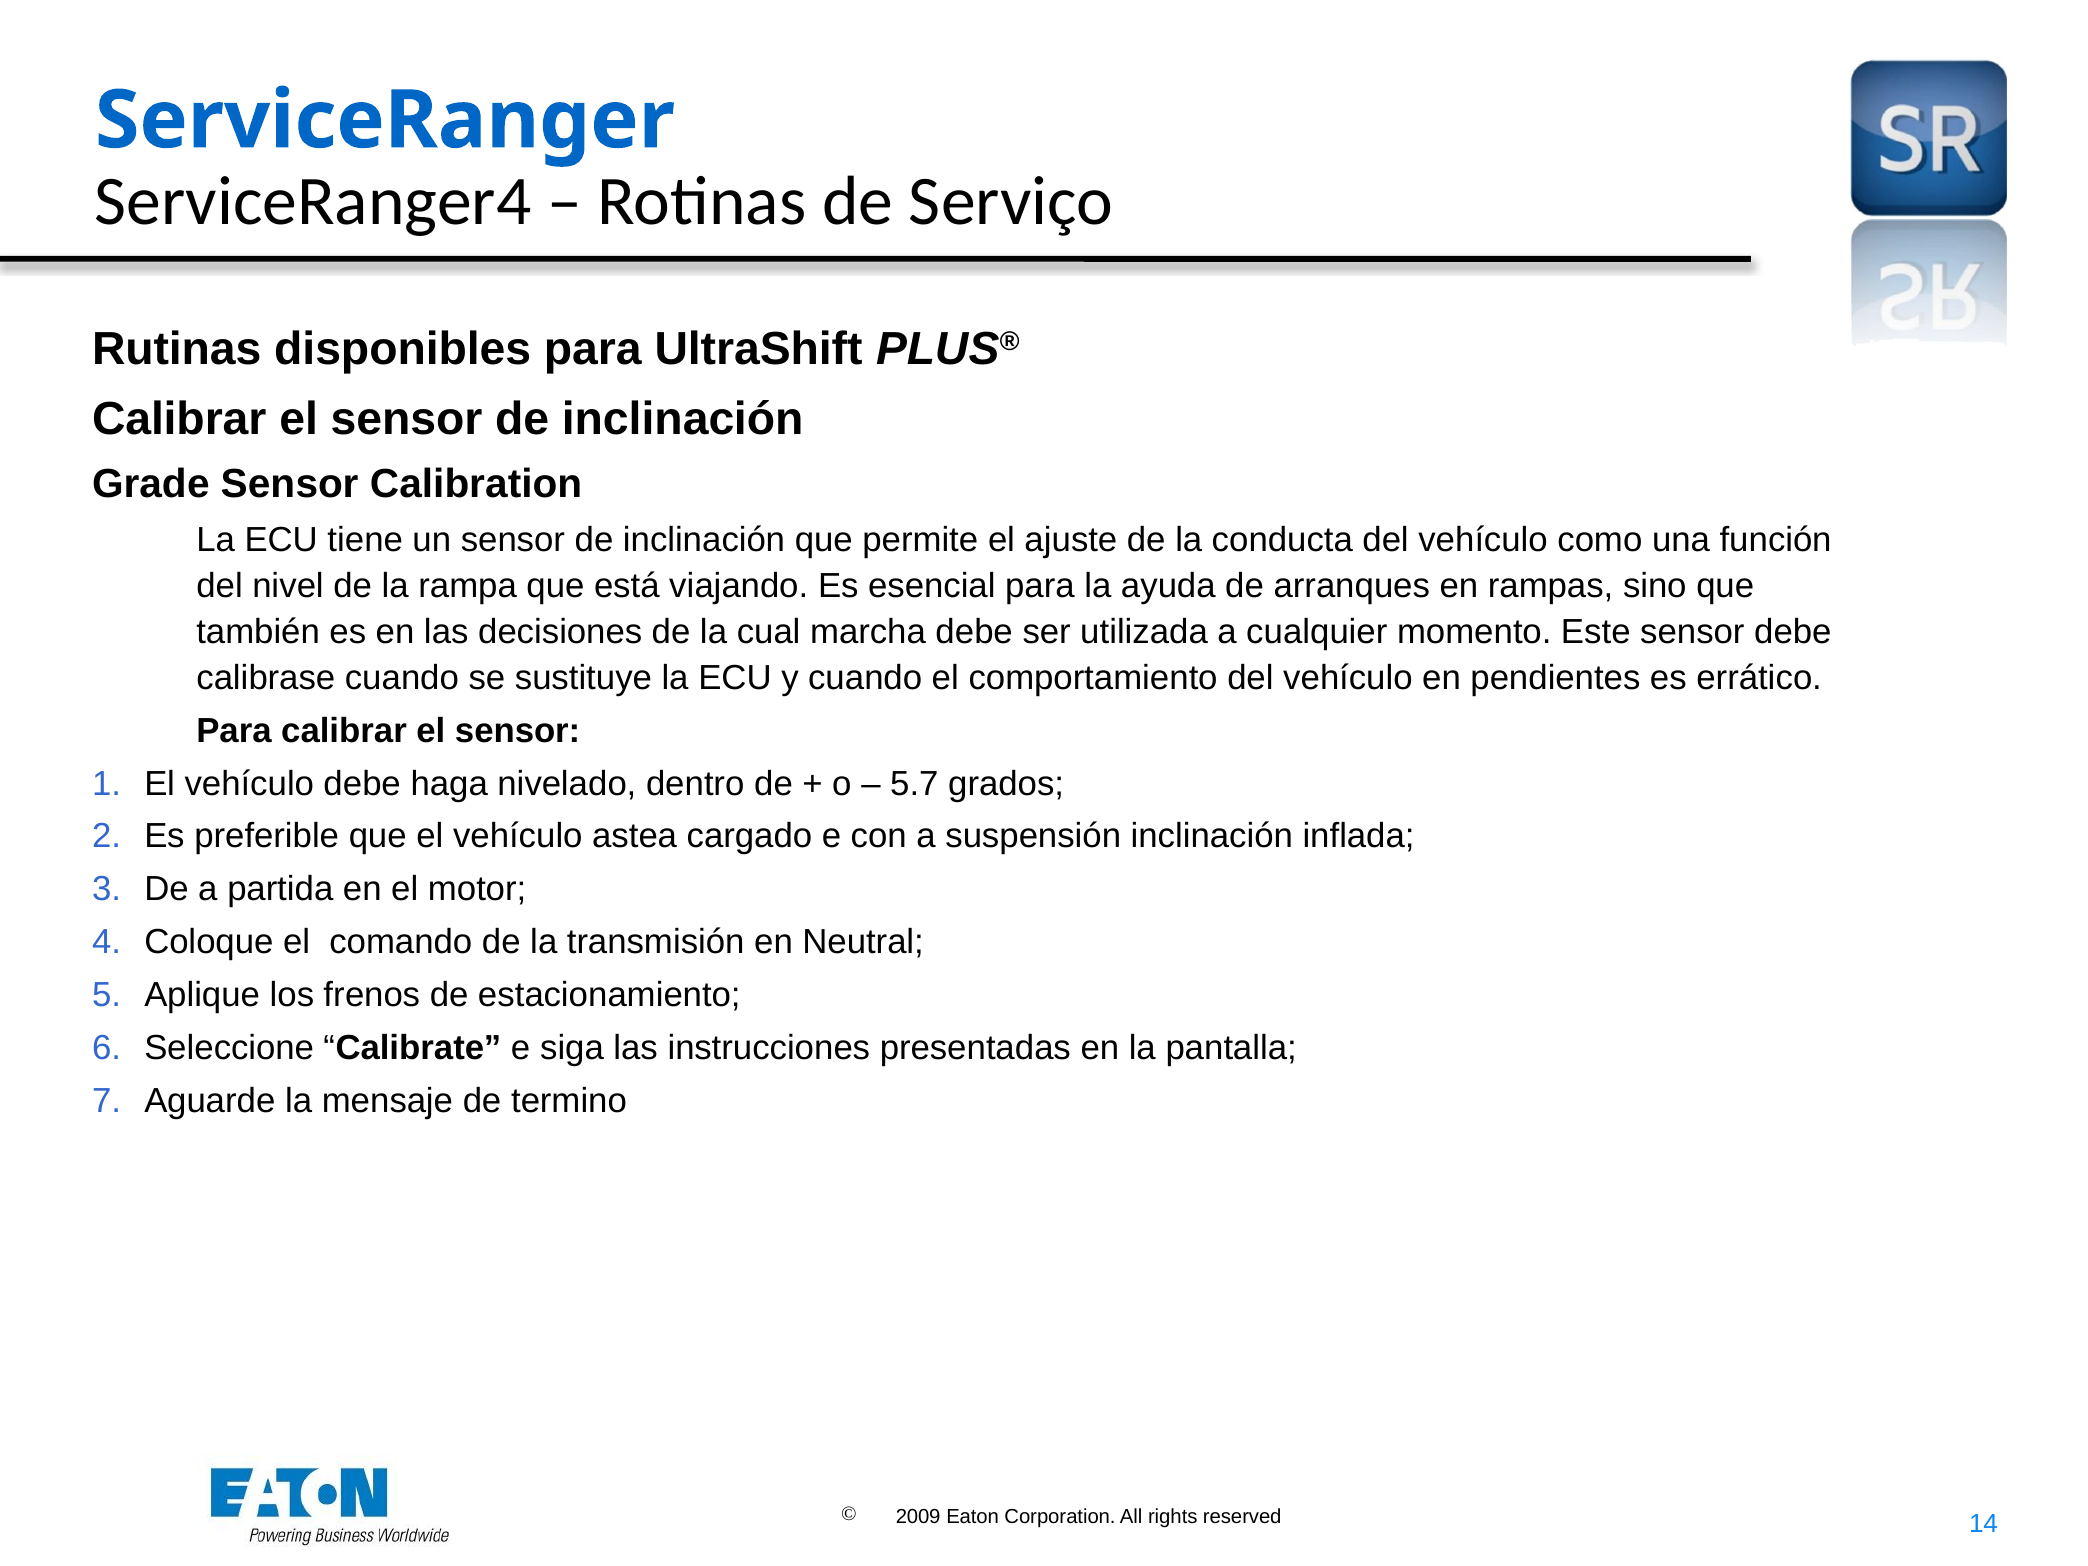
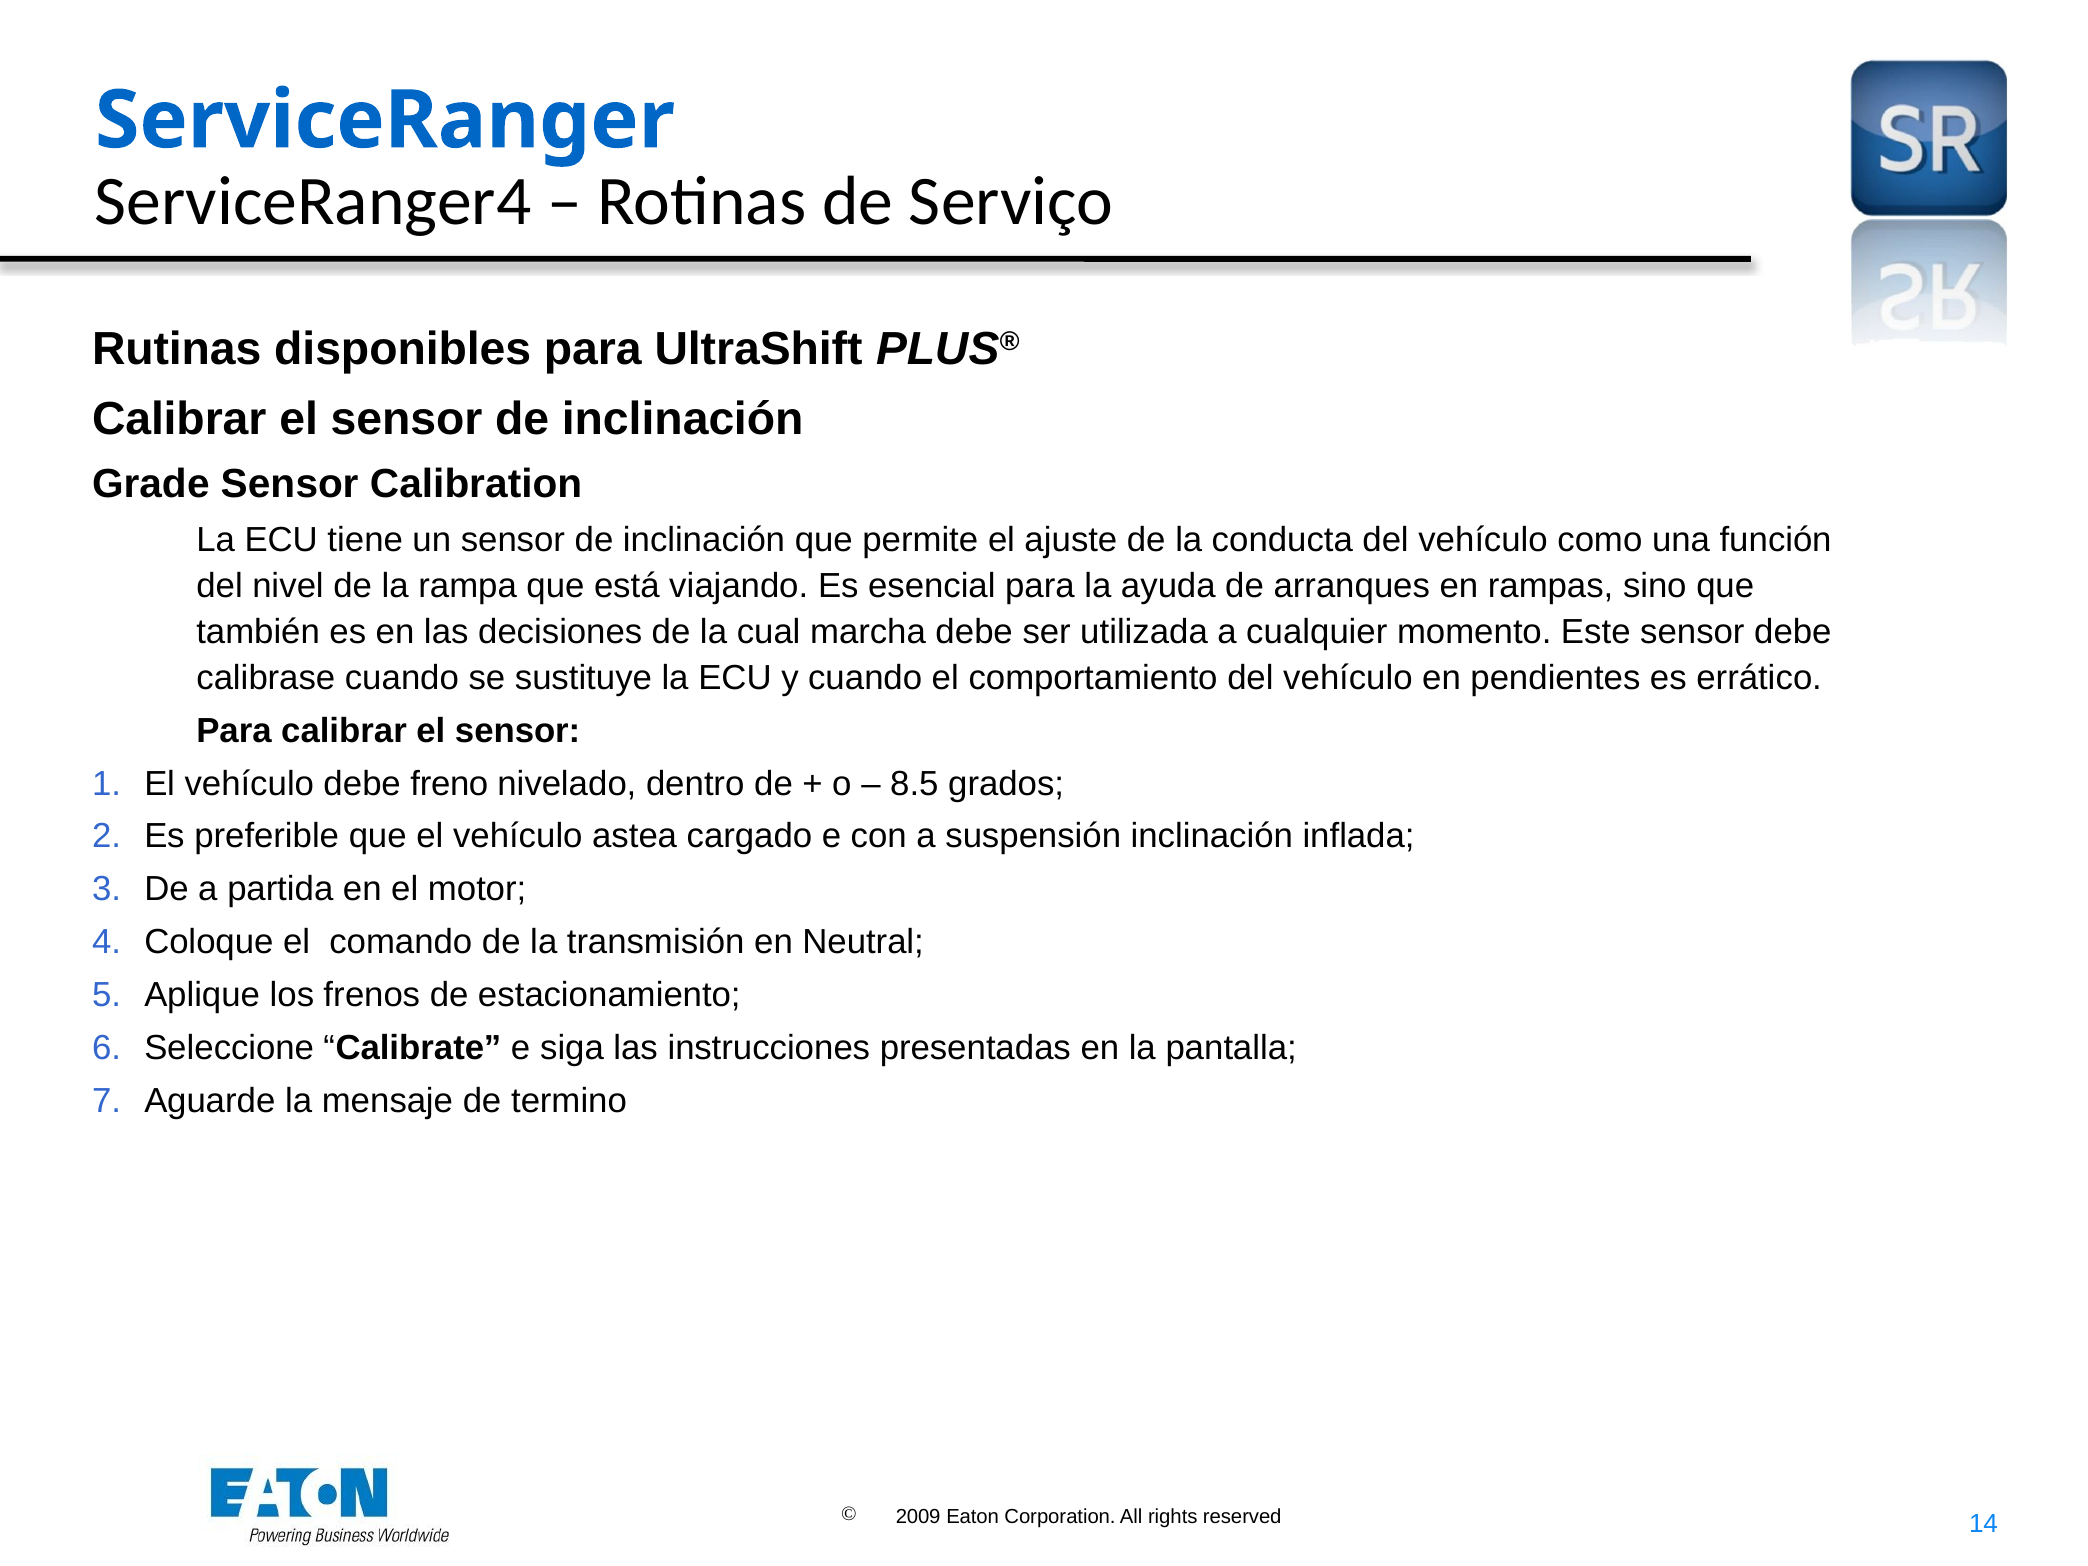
haga: haga -> freno (449, 784)
5.7: 5.7 -> 8.5 (914, 784)
